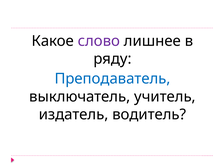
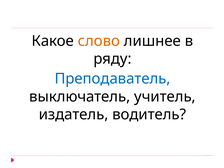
слово colour: purple -> orange (99, 41)
